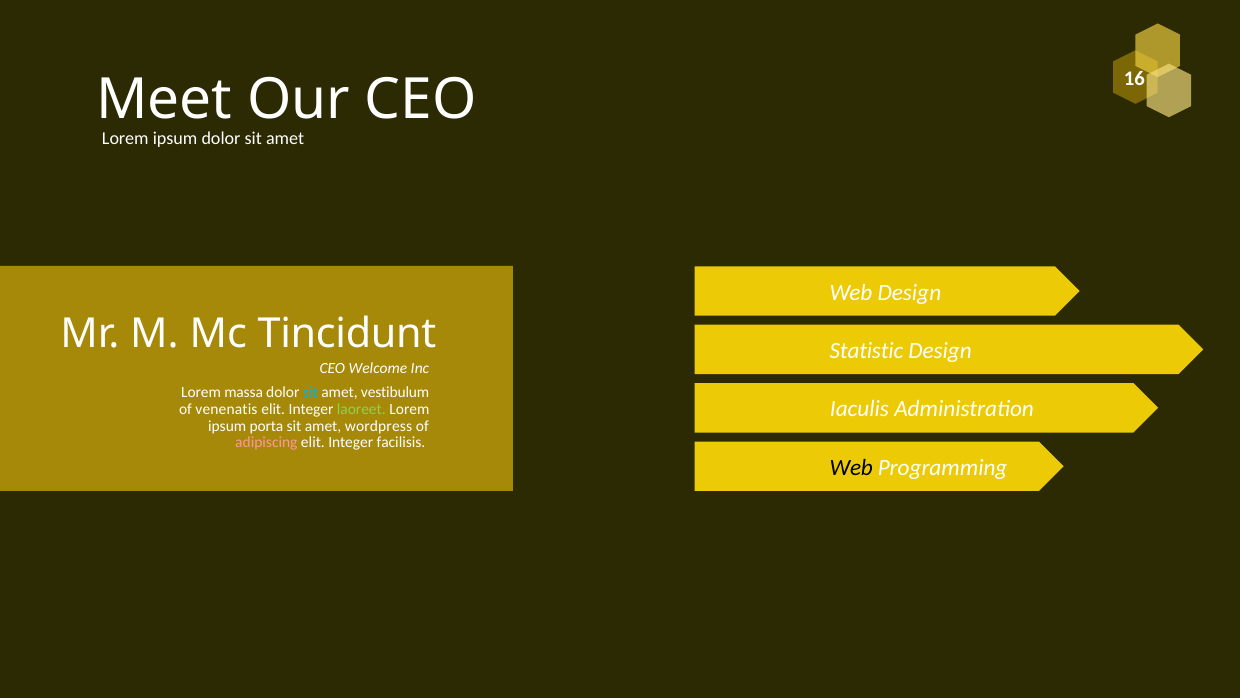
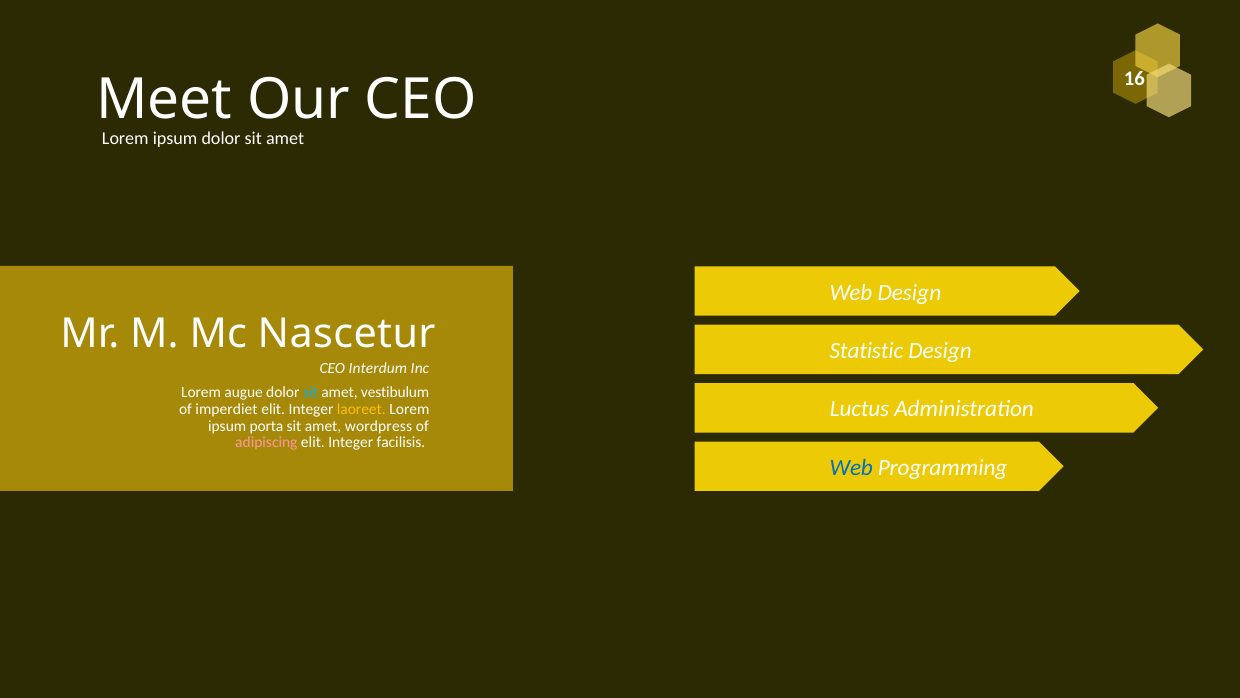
Tincidunt: Tincidunt -> Nascetur (347, 333)
Welcome: Welcome -> Interdum (378, 368)
massa: massa -> augue (244, 392)
Iaculis: Iaculis -> Luctus (860, 409)
venenatis: venenatis -> imperdiet (227, 409)
laoreet colour: light green -> yellow (361, 409)
Web colour: black -> blue (851, 467)
